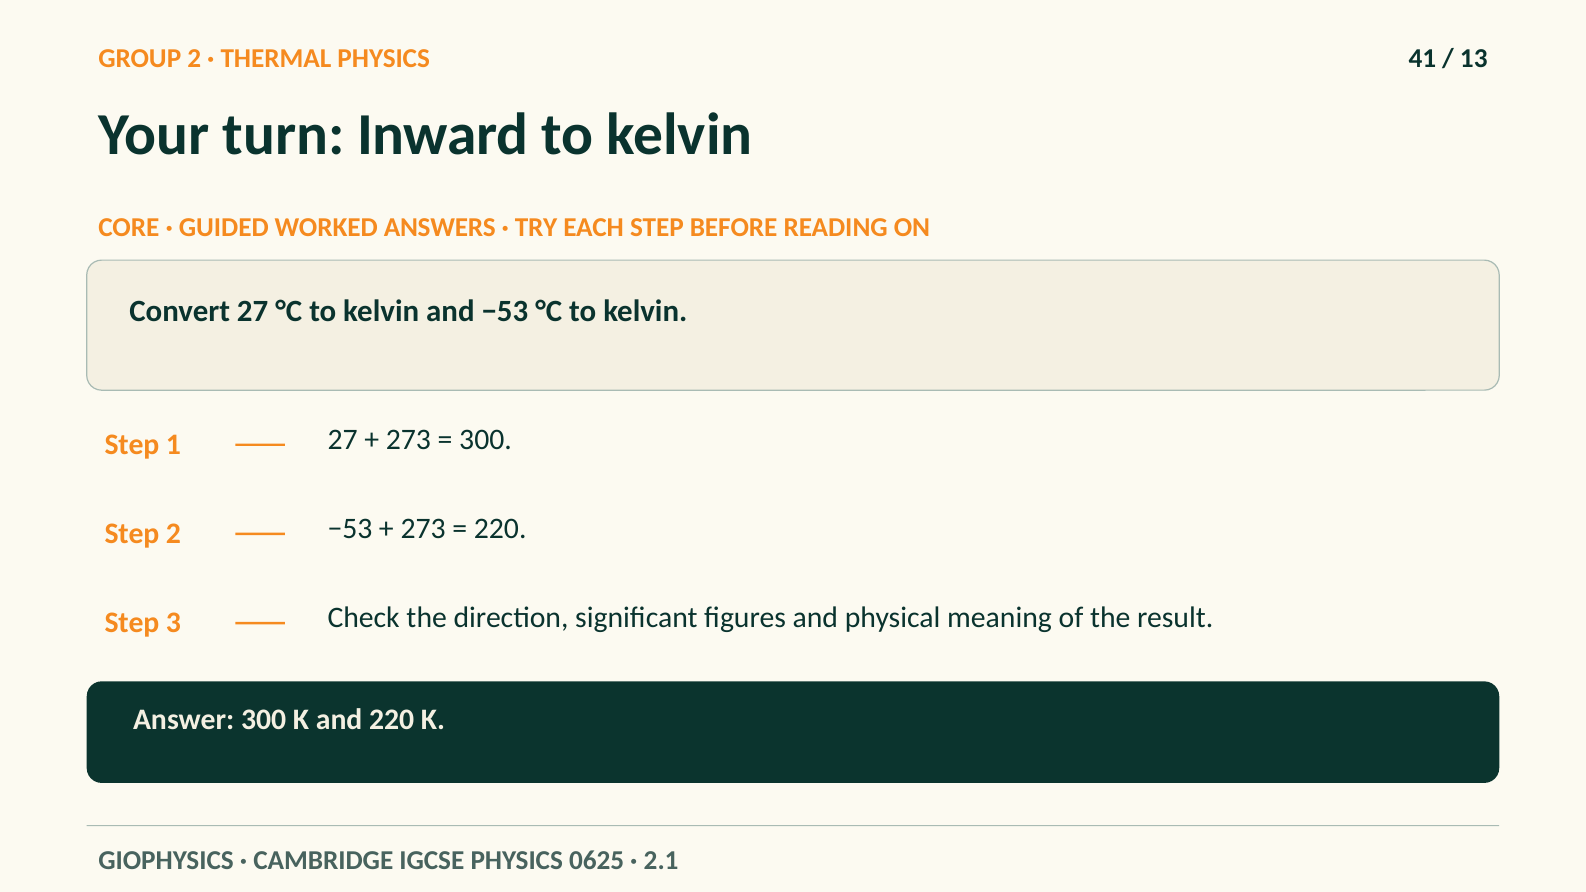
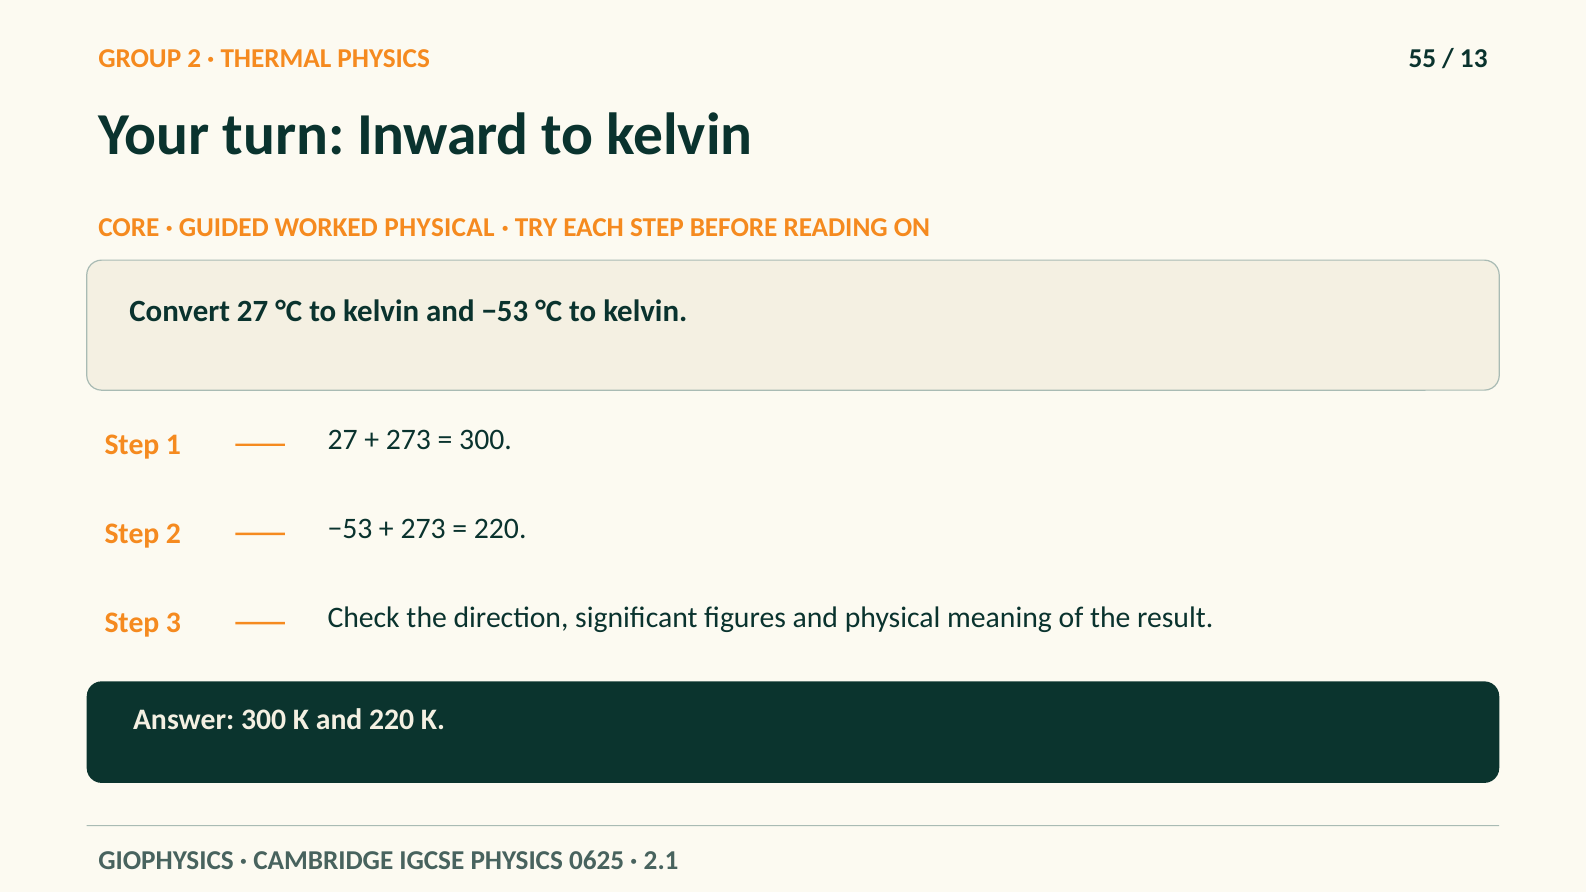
41: 41 -> 55 (1422, 59)
WORKED ANSWERS: ANSWERS -> PHYSICAL (439, 227)
